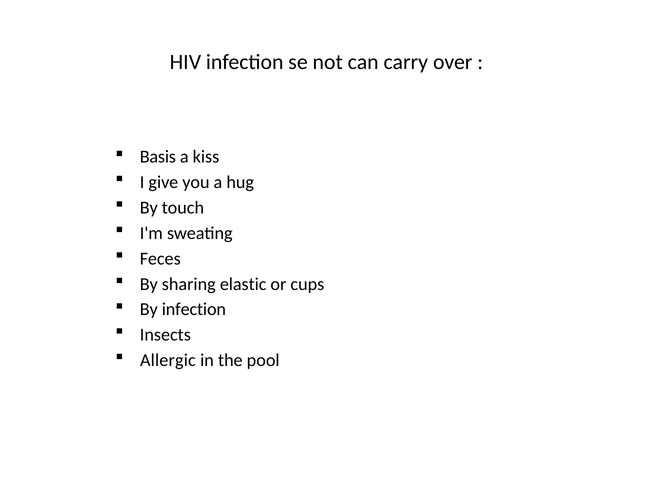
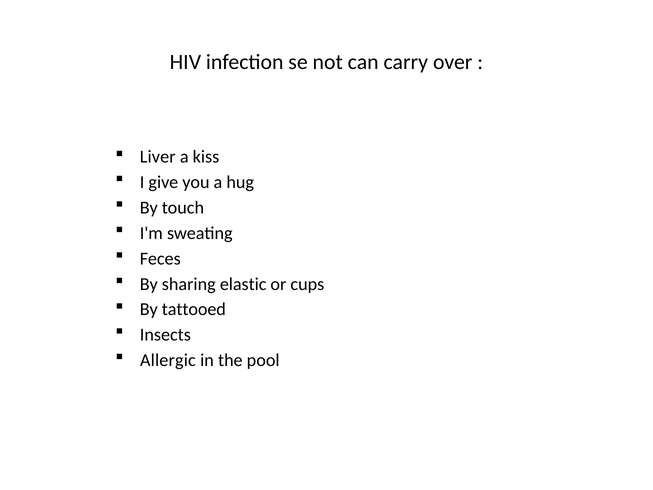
Basis: Basis -> Liver (158, 157)
By infection: infection -> tattooed (194, 309)
